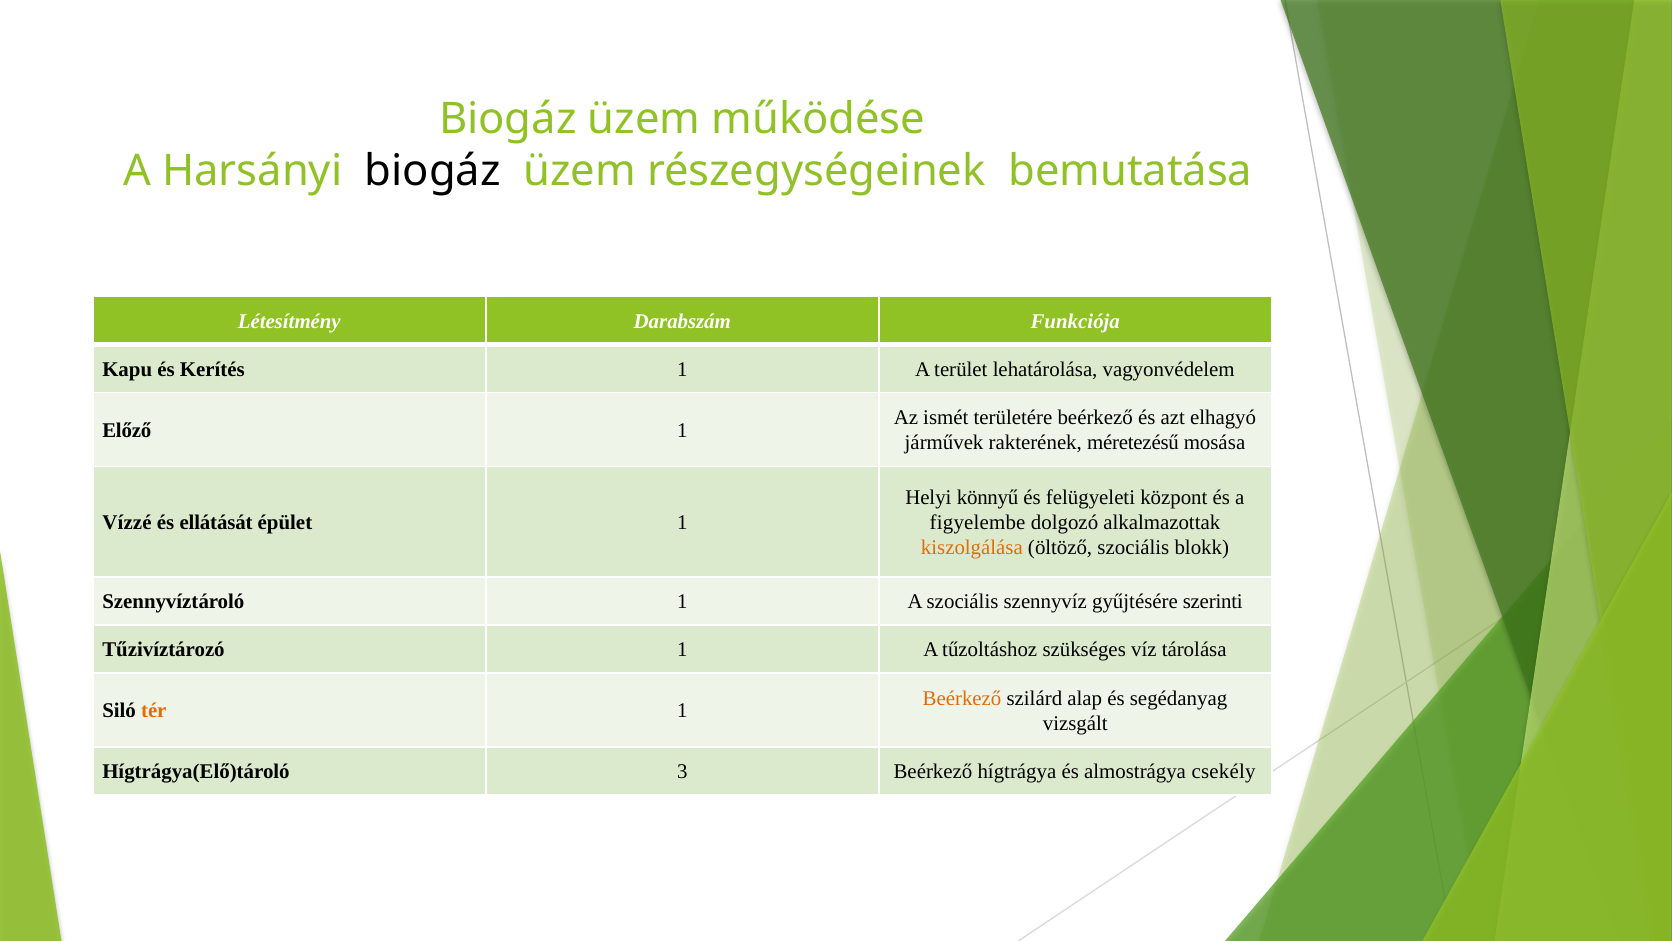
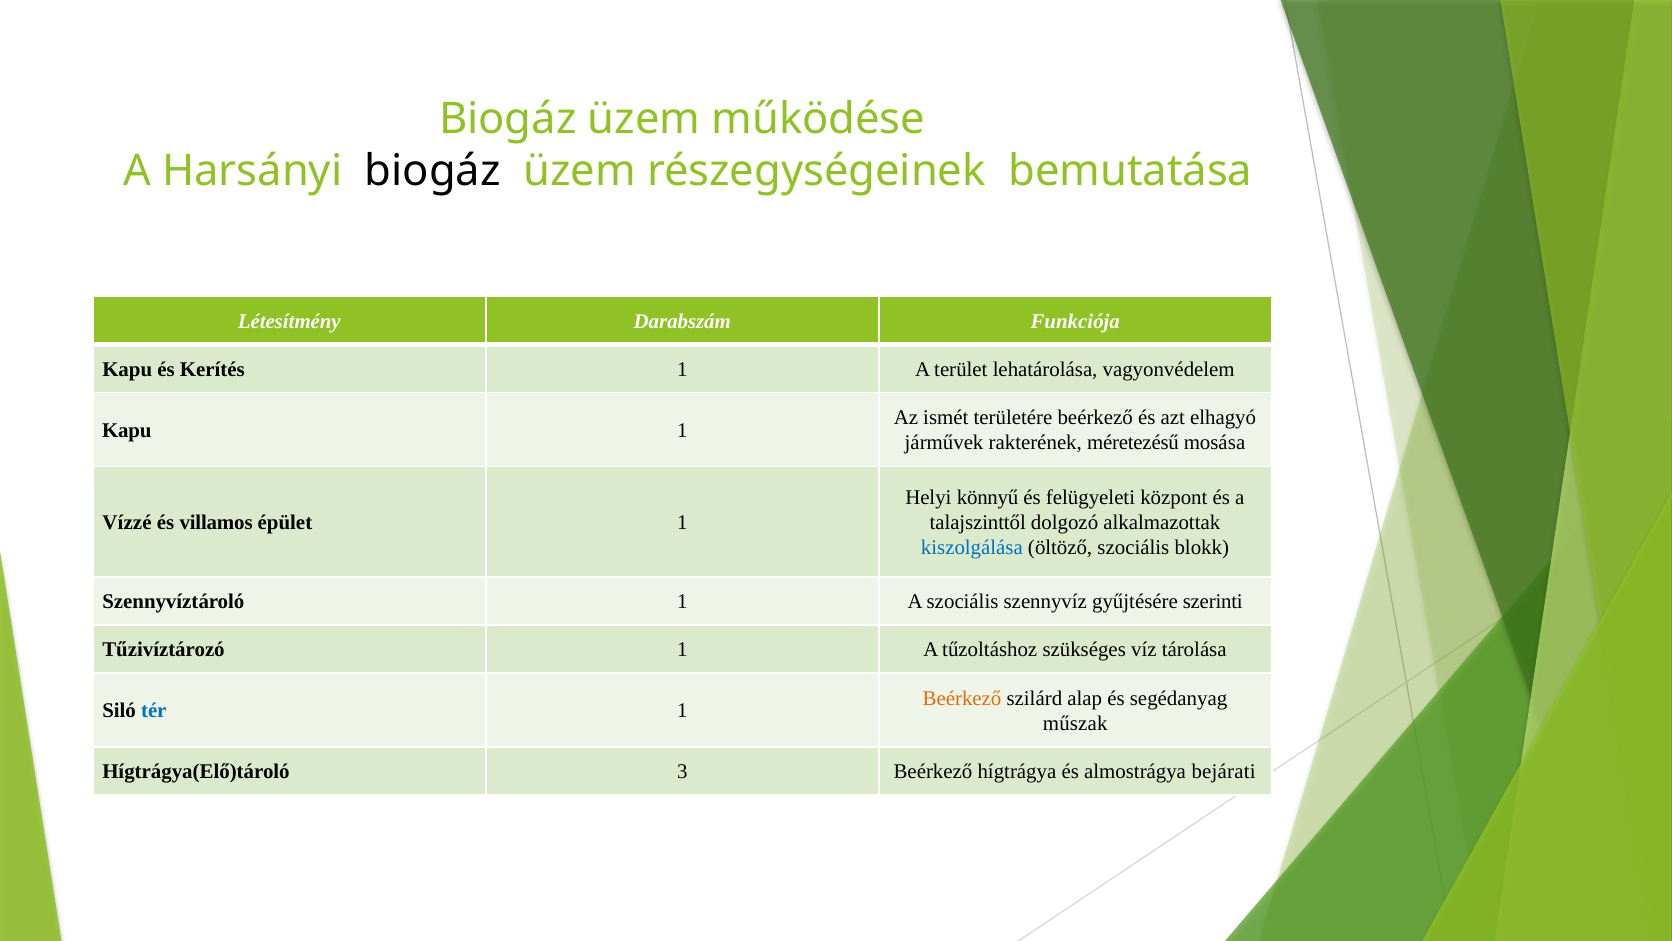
Előző: Előző -> Kapu (127, 430)
ellátását: ellátását -> villamos (216, 522)
figyelembe: figyelembe -> talajszinttől (978, 522)
kiszolgálása colour: orange -> blue (972, 547)
tér colour: orange -> blue (154, 711)
vizsgált: vizsgált -> műszak (1075, 723)
csekély: csekély -> bejárati (1224, 772)
